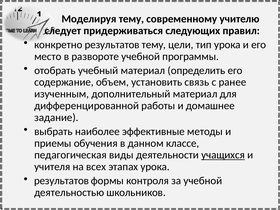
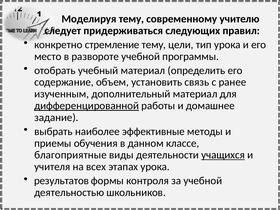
конкретно результатов: результатов -> стремление (112, 45)
дифференцированной underline: none -> present (87, 106)
педагогическая: педагогическая -> благоприятные (70, 155)
